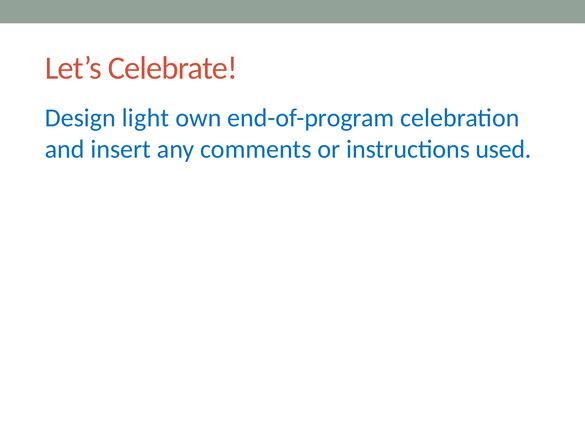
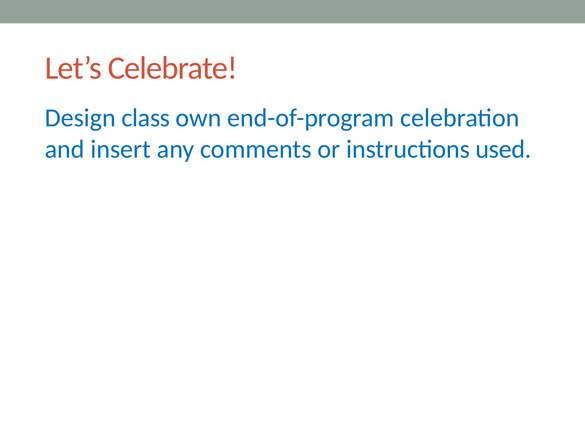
light: light -> class (146, 118)
